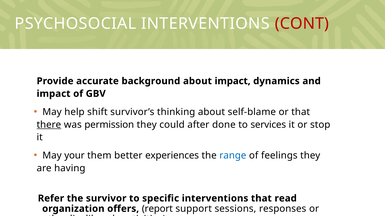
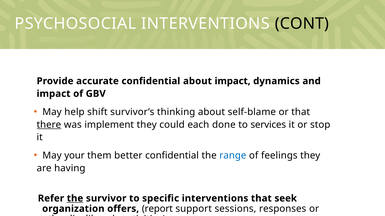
CONT colour: red -> black (302, 24)
accurate background: background -> confidential (151, 81)
permission: permission -> implement (109, 125)
after: after -> each (198, 125)
better experiences: experiences -> confidential (172, 156)
the underline: none -> present (75, 199)
read: read -> seek (286, 199)
